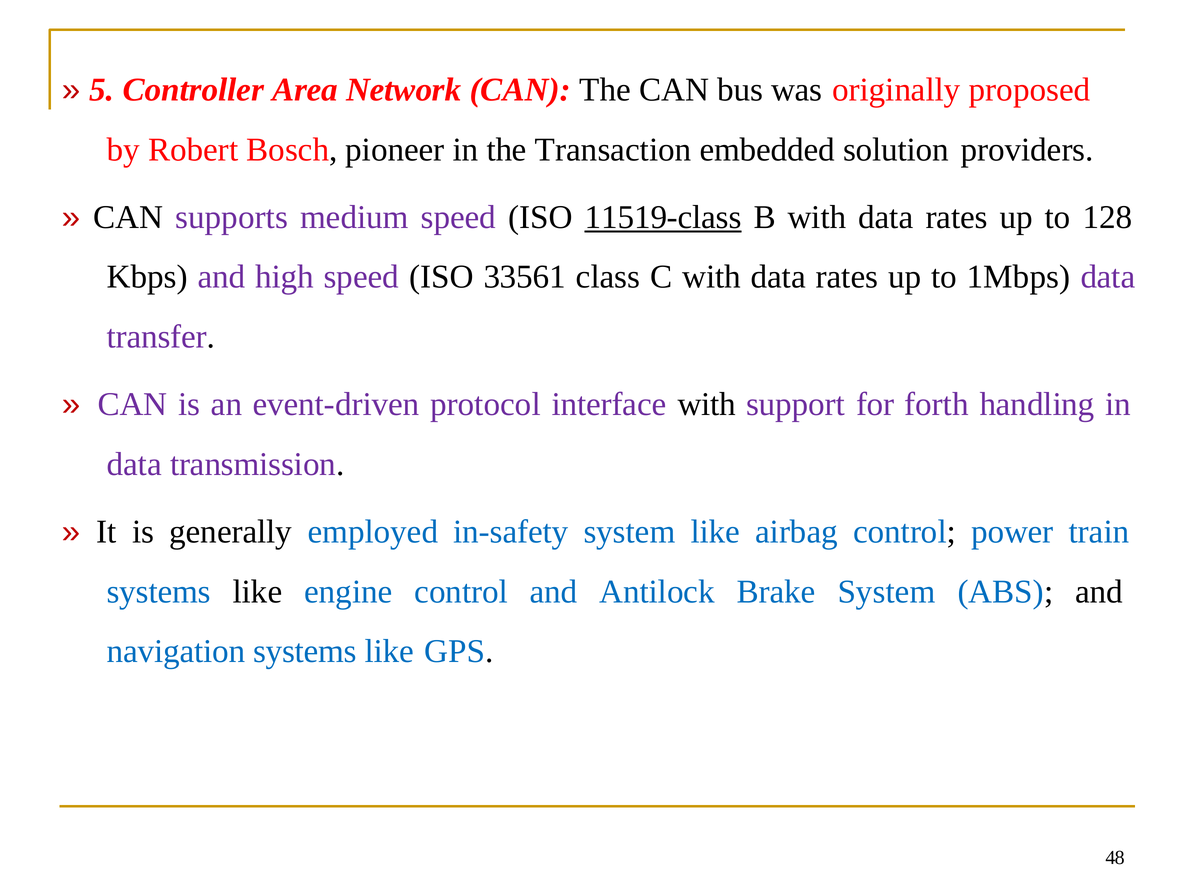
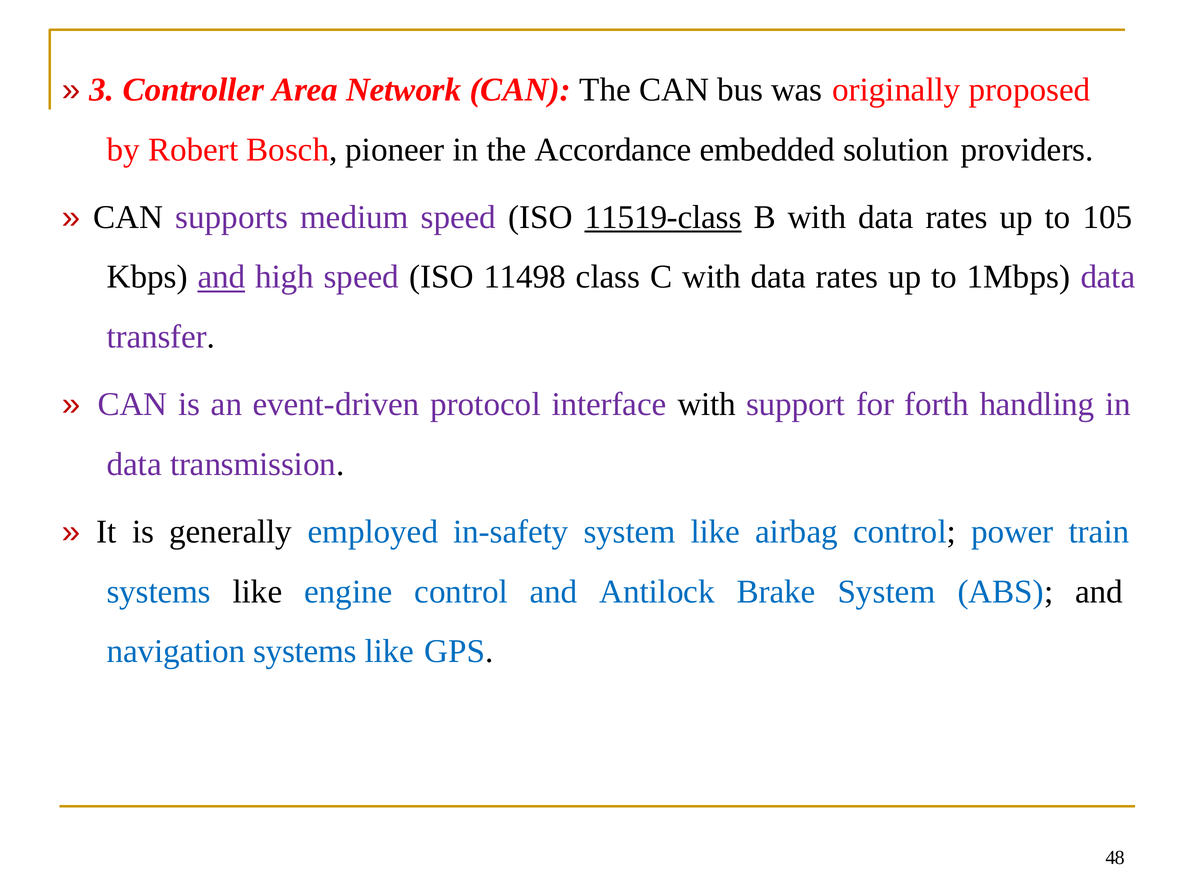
5: 5 -> 3 (102, 90)
Transaction: Transaction -> Accordance (613, 150)
128: 128 -> 105 (1108, 217)
and underline: none -> present (222, 277)
33561: 33561 -> 11498 (525, 277)
